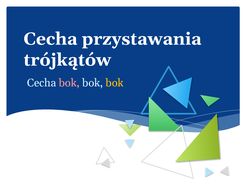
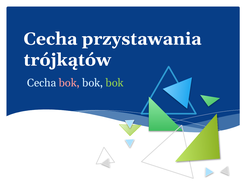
bok colour: yellow -> light green (115, 83)
